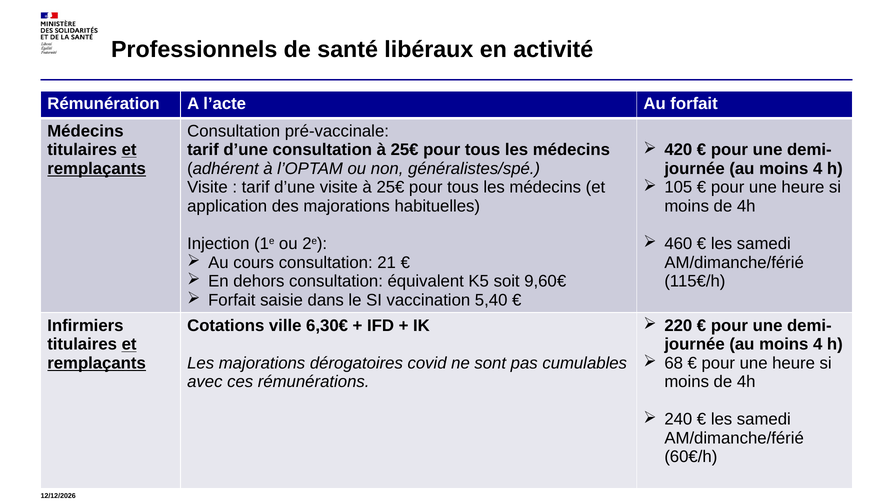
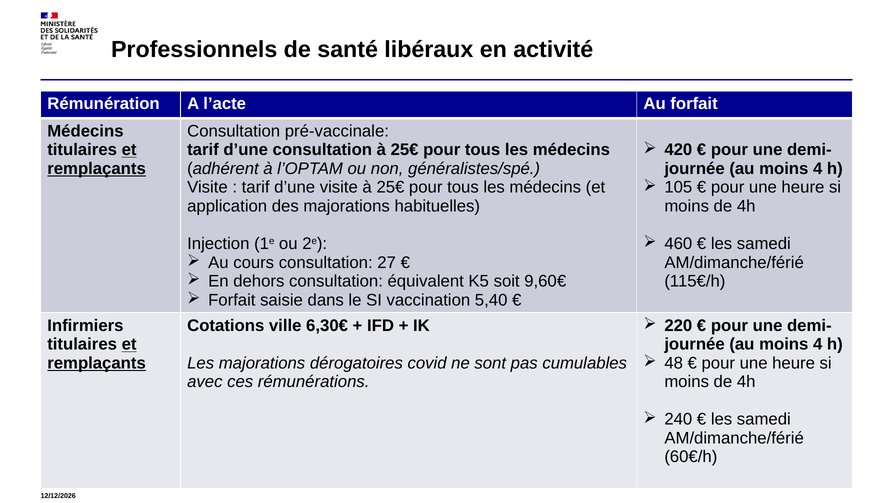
21: 21 -> 27 (387, 262)
68: 68 -> 48 (674, 363)
